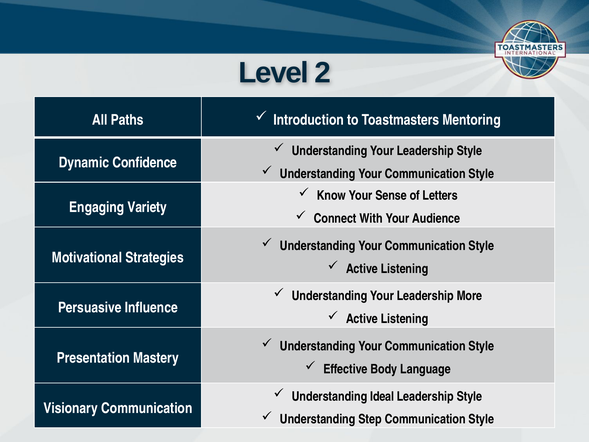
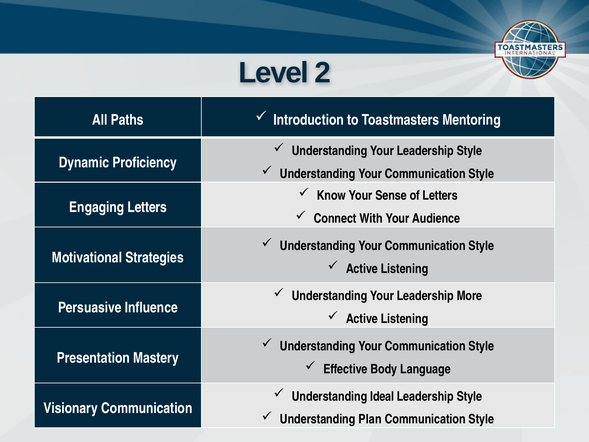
Confidence: Confidence -> Proficiency (145, 163)
Engaging Variety: Variety -> Letters (147, 207)
Step: Step -> Plan (370, 419)
